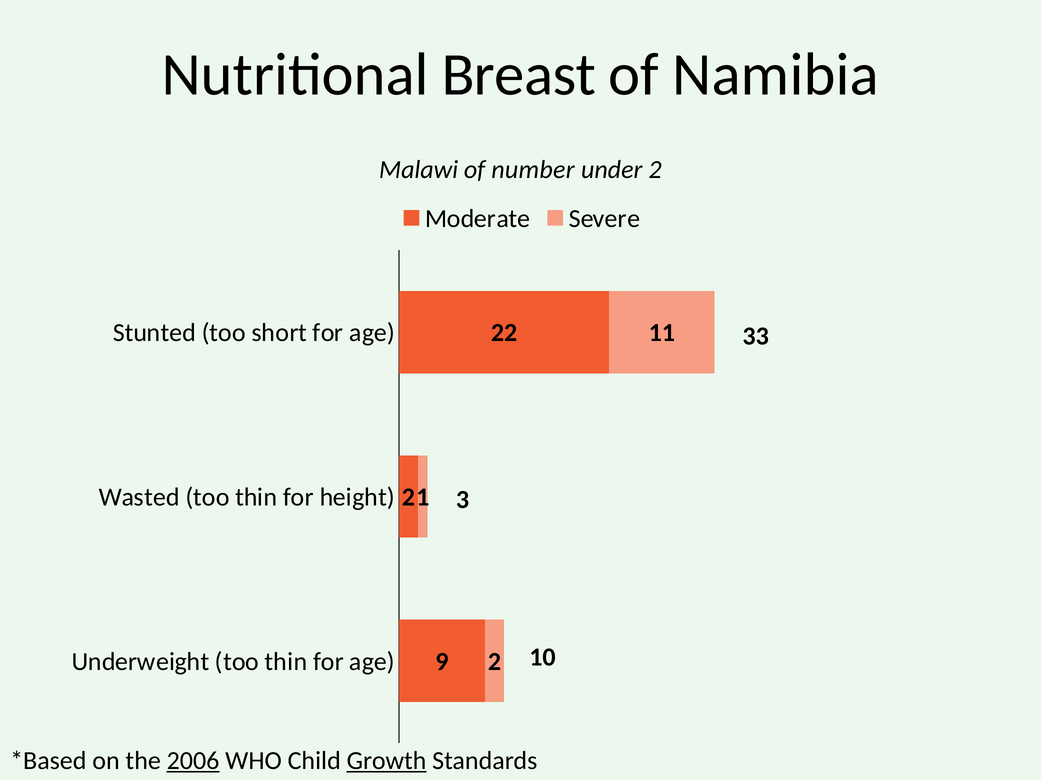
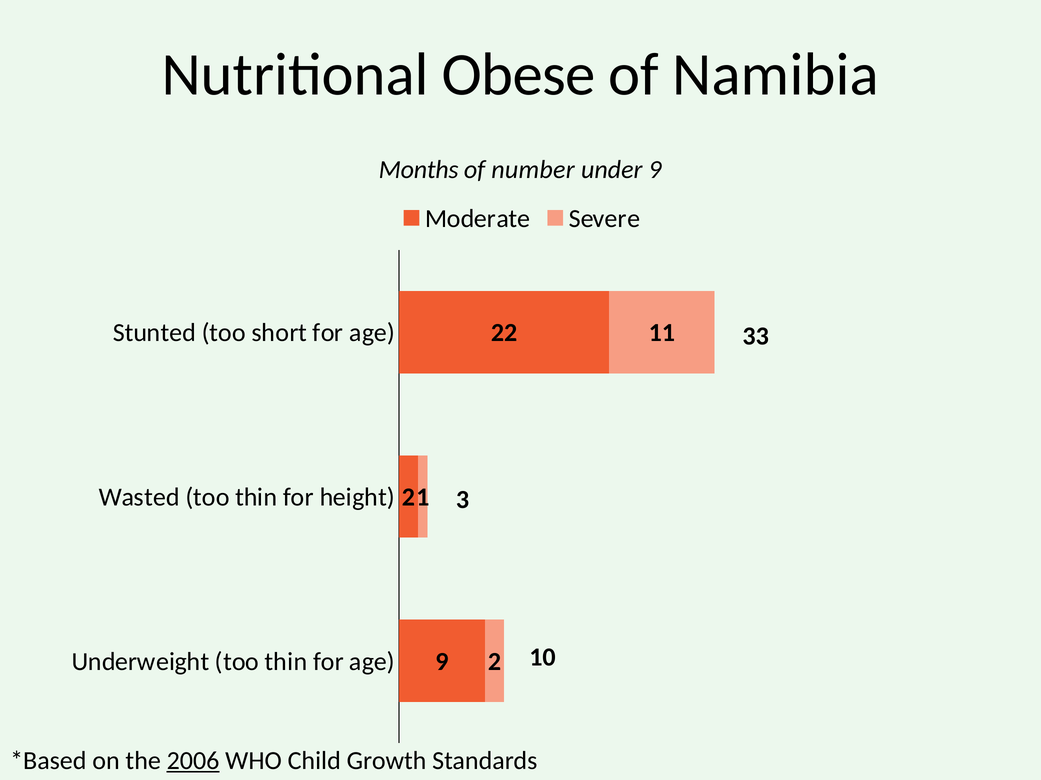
Breast: Breast -> Obese (519, 75)
Malawi: Malawi -> Months (419, 170)
under 2: 2 -> 9 (655, 170)
Growth underline: present -> none (387, 761)
